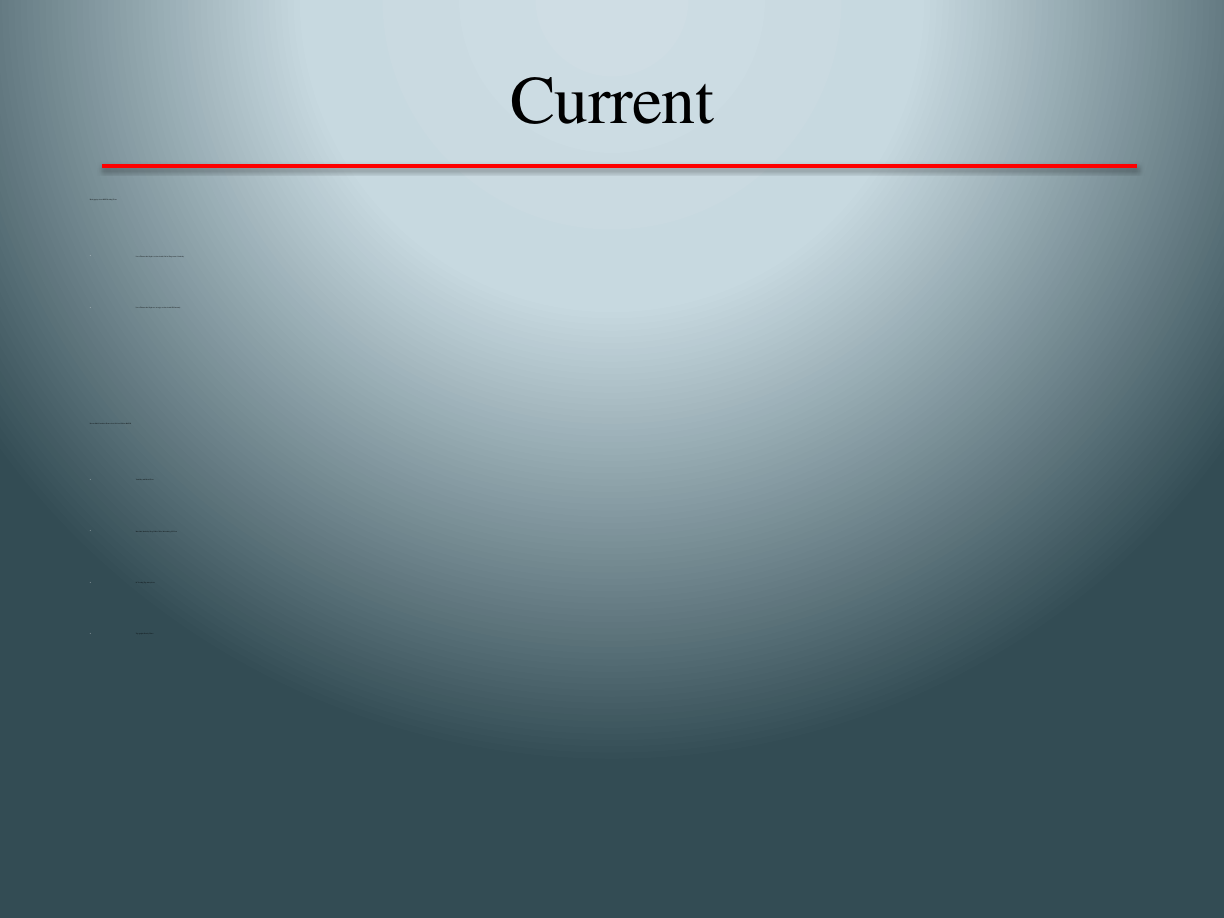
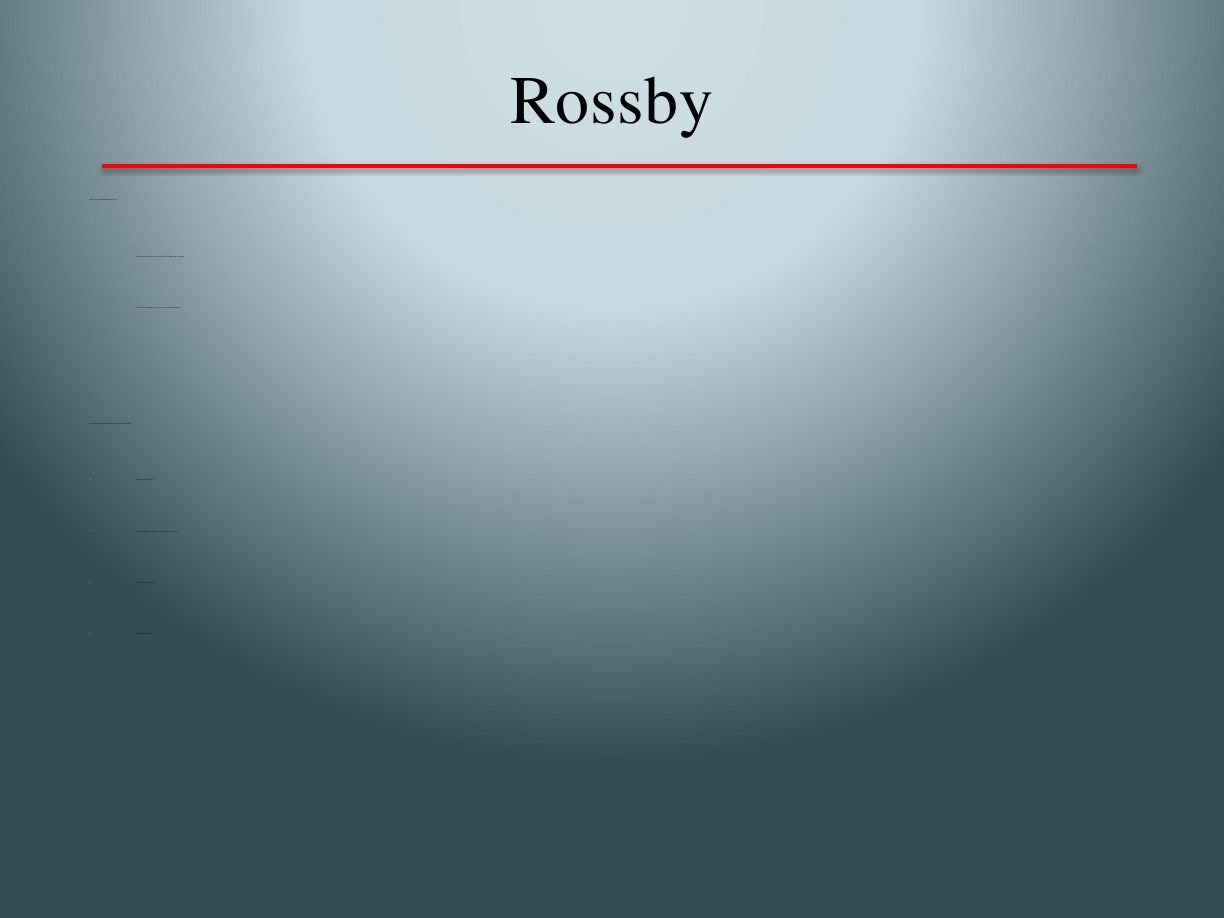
Current: Current -> Rossby (612, 101)
